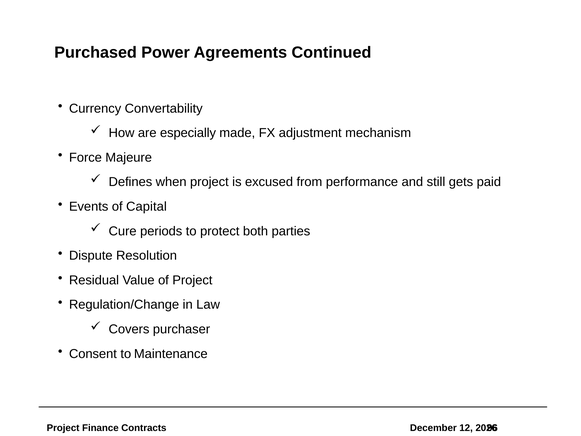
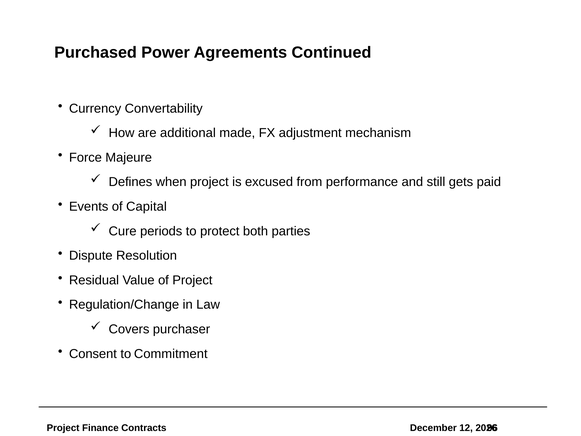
especially: especially -> additional (188, 133)
Maintenance: Maintenance -> Commitment (171, 354)
